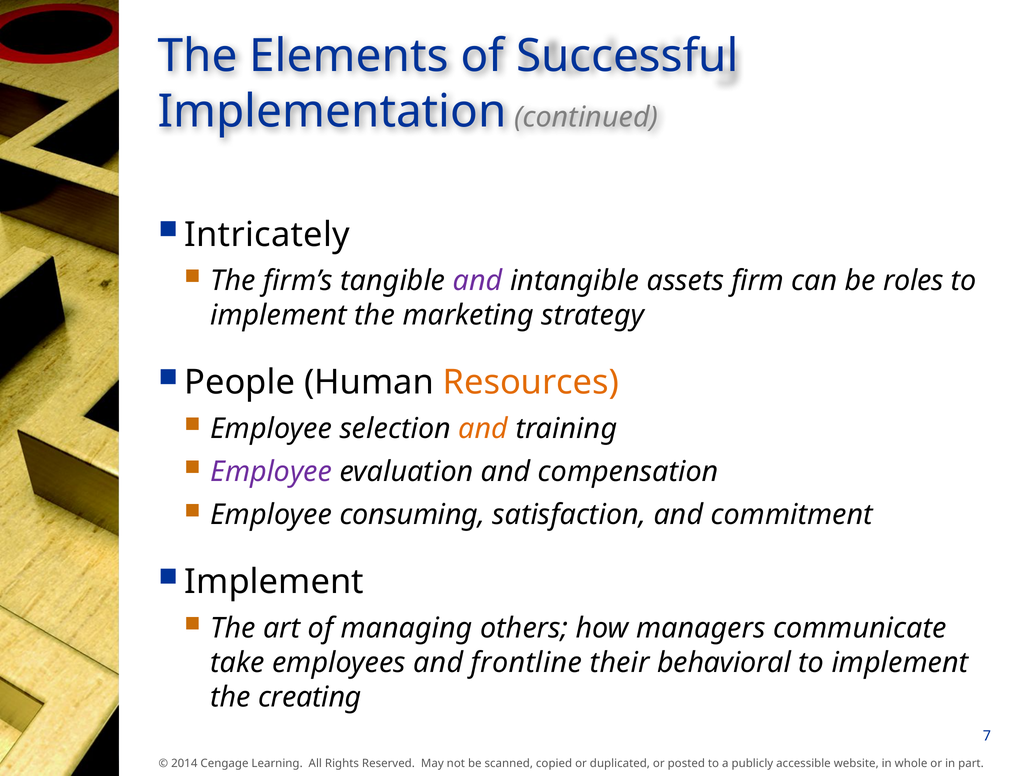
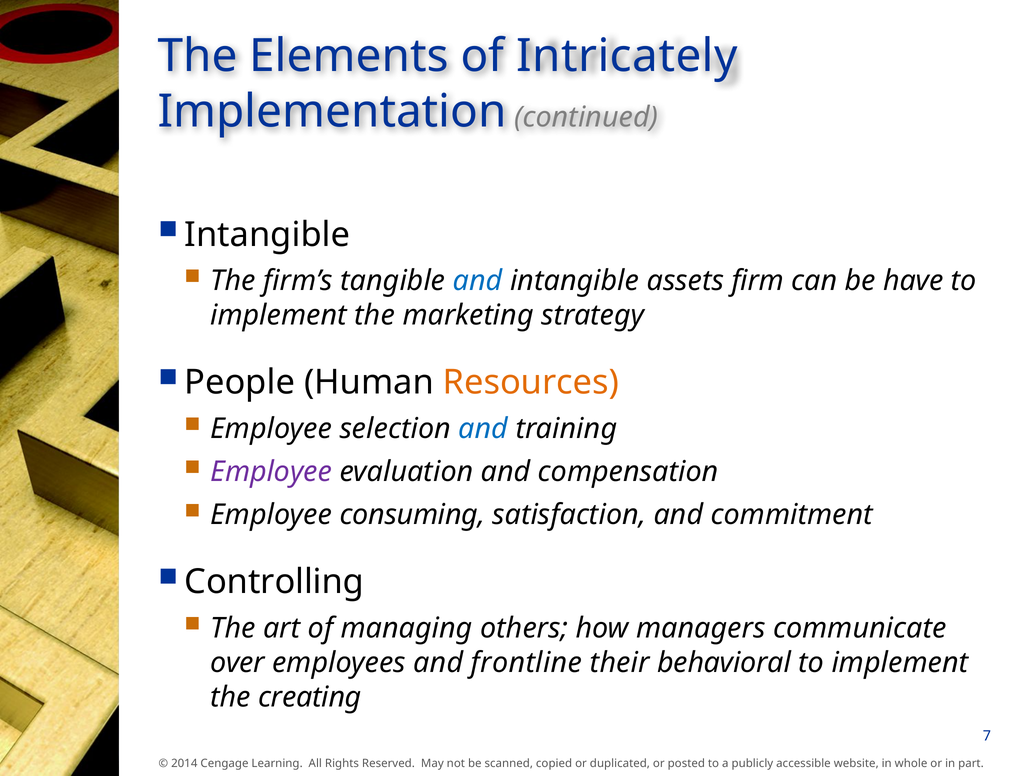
Successful: Successful -> Intricately (627, 56)
Intricately: Intricately -> Intangible (267, 235)
and colour: purple -> blue (478, 281)
roles: roles -> have (913, 281)
and colour: orange -> blue (483, 428)
Implement: Implement -> Controlling (274, 582)
take: take -> over (238, 662)
